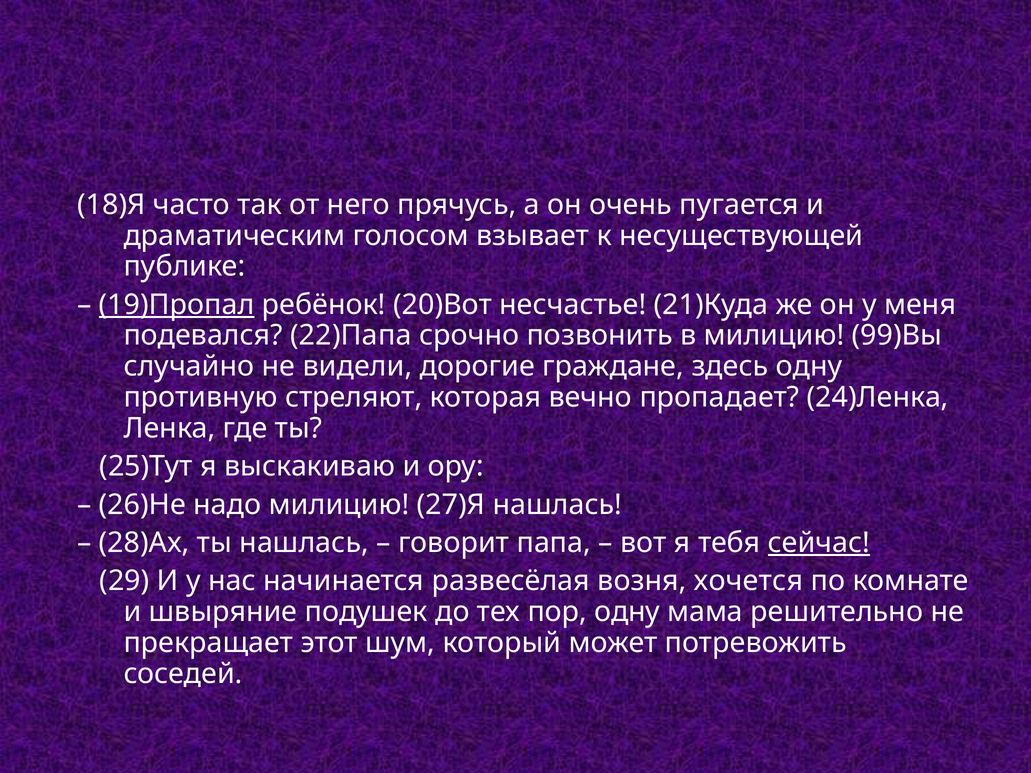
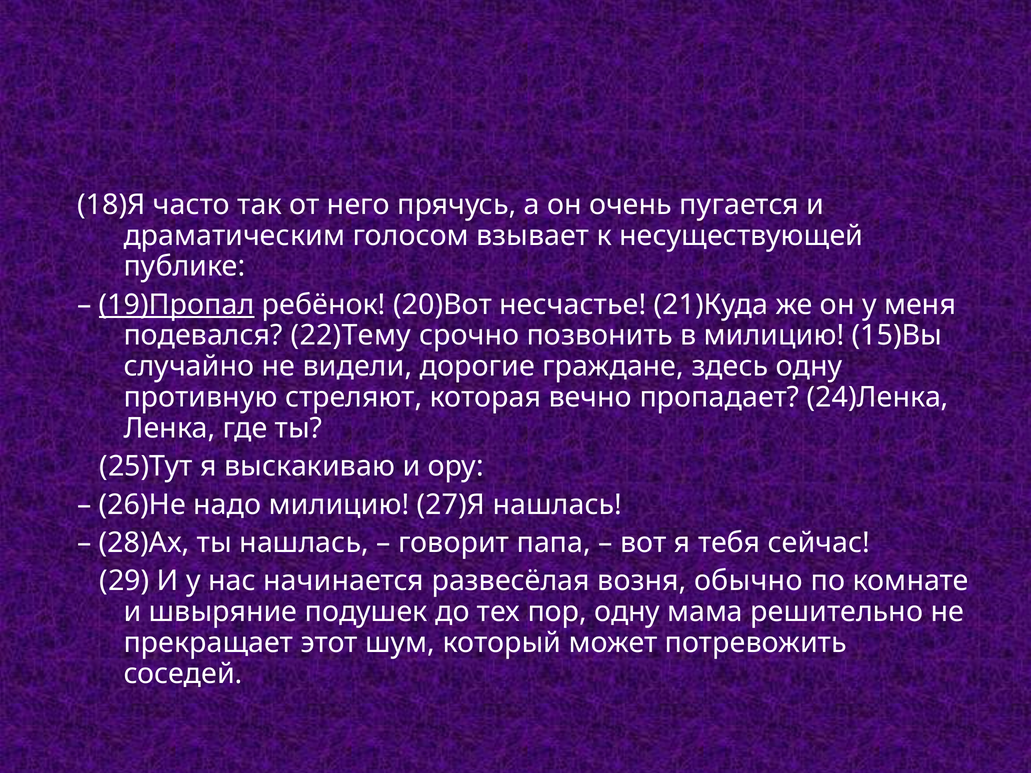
22)Папа: 22)Папа -> 22)Тему (351, 336)
99)Вы: 99)Вы -> 15)Вы (897, 336)
сейчас underline: present -> none (819, 543)
хочется: хочется -> обычно (748, 581)
